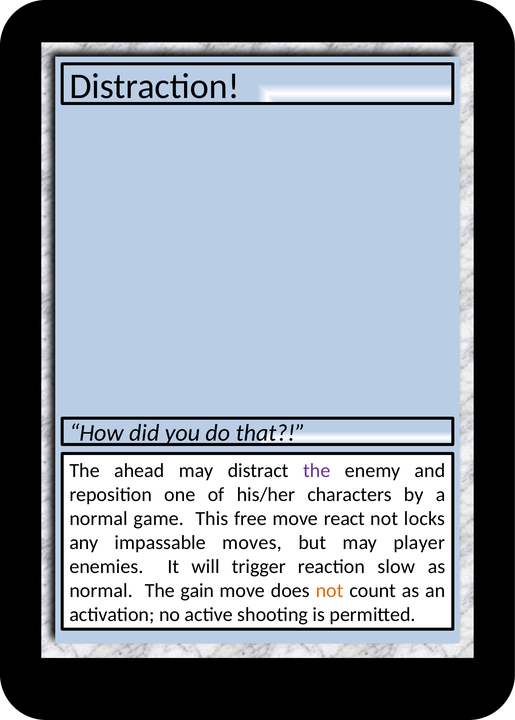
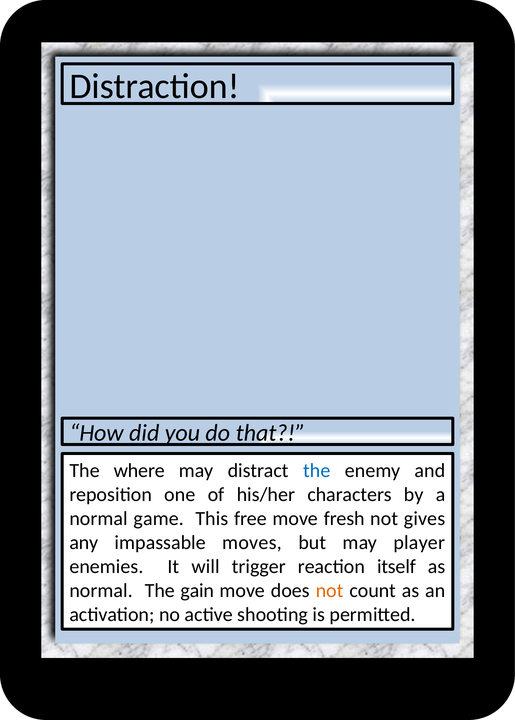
ahead: ahead -> where (139, 471)
the colour: purple -> blue (317, 471)
react: react -> fresh (344, 519)
locks: locks -> gives (425, 519)
slow: slow -> itself (396, 567)
